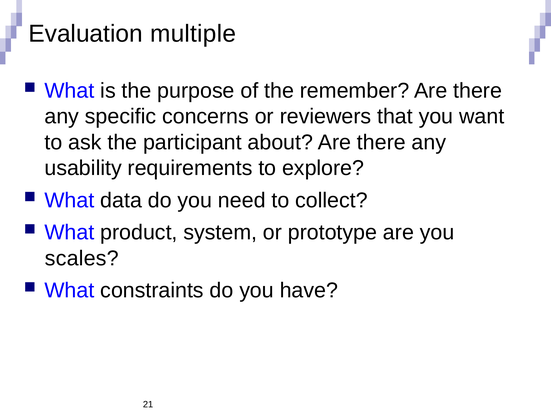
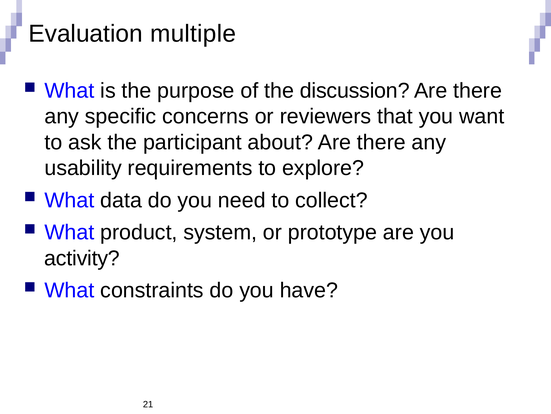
remember: remember -> discussion (355, 91)
scales: scales -> activity (82, 258)
